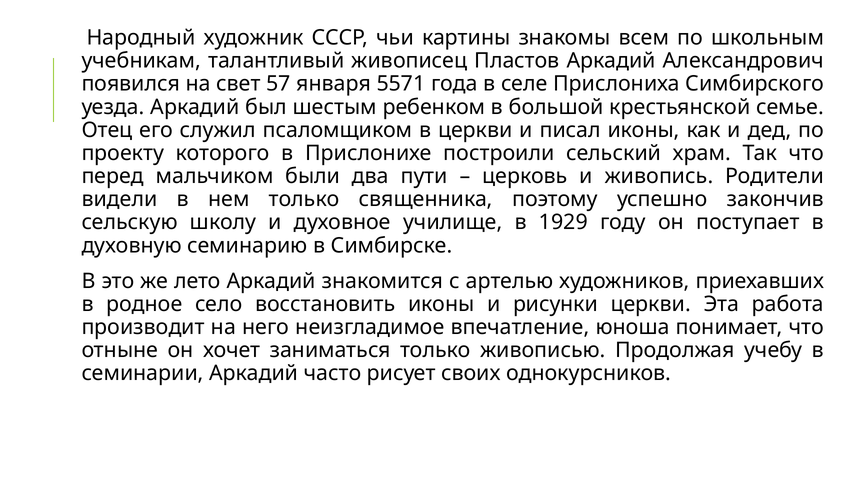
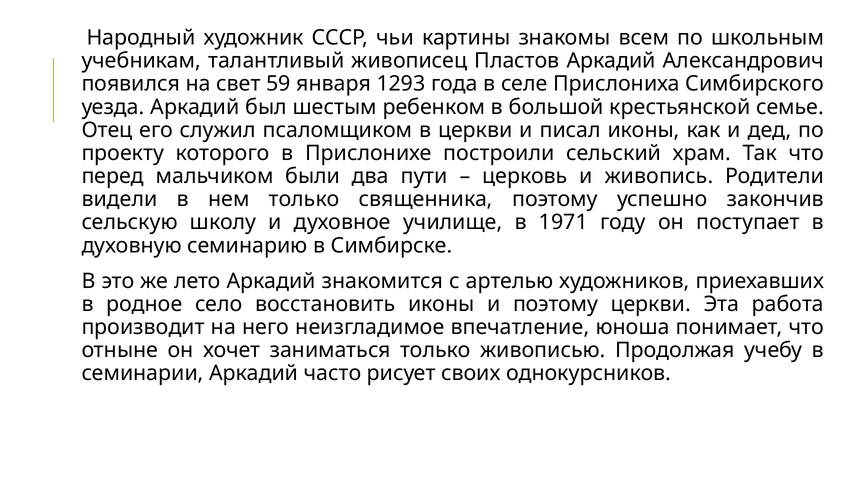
57: 57 -> 59 (278, 84)
5571: 5571 -> 1293 (401, 84)
1929: 1929 -> 1971 (563, 223)
и рисунки: рисунки -> поэтому (556, 304)
